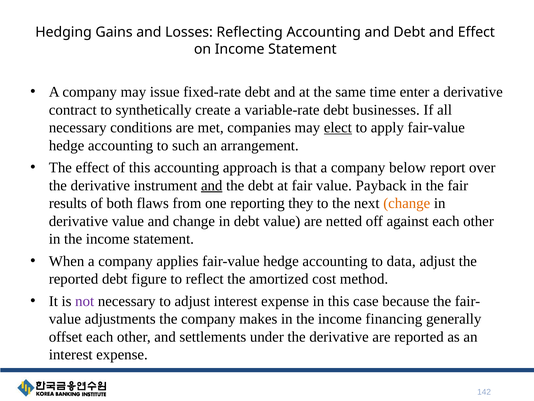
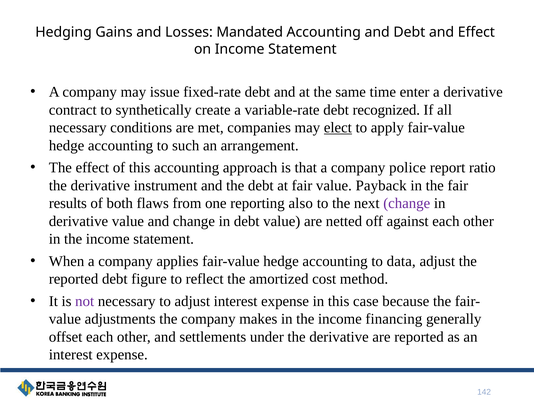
Reflecting: Reflecting -> Mandated (250, 32)
businesses: businesses -> recognized (386, 110)
below: below -> police (408, 167)
over: over -> ratio (482, 167)
and underline: present -> none (212, 185)
they: they -> also (301, 203)
change colour: orange -> purple (407, 203)
